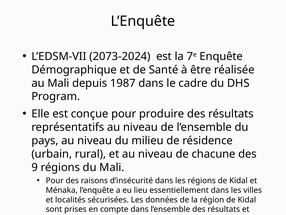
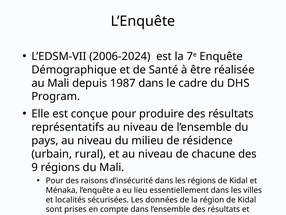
2073-2024: 2073-2024 -> 2006-2024 (120, 56)
